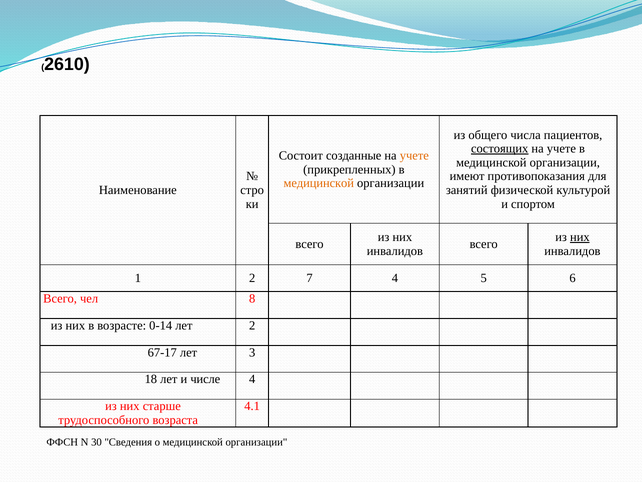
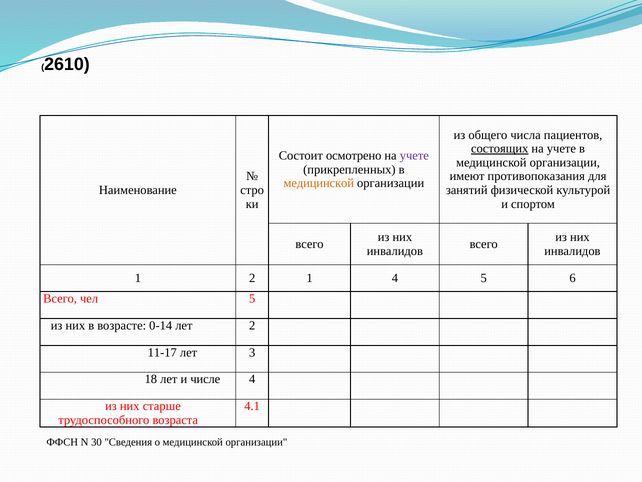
созданные: созданные -> осмотрено (354, 155)
учете colour: orange -> purple (414, 155)
них underline: present -> none (580, 237)
2 7: 7 -> 1 (310, 278)
чел 8: 8 -> 5 (252, 298)
67-17: 67-17 -> 11-17 (162, 352)
